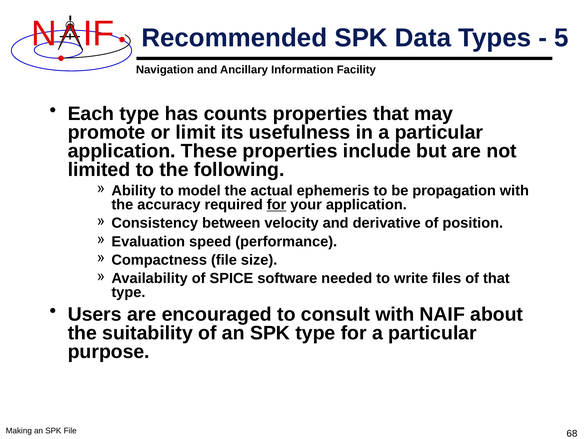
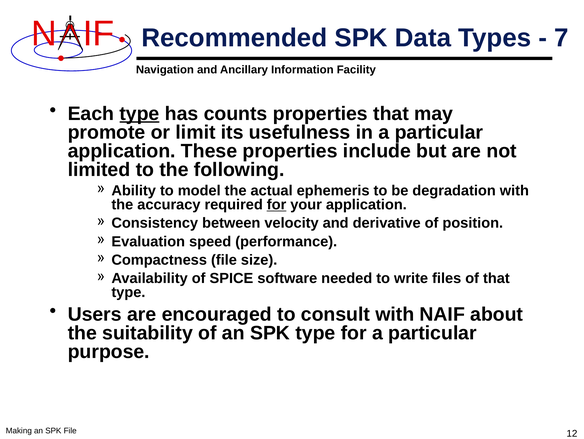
5: 5 -> 7 (562, 38)
type underline: none -> present (139, 113)
propagation: propagation -> degradation (454, 190)
68: 68 -> 12 (572, 433)
